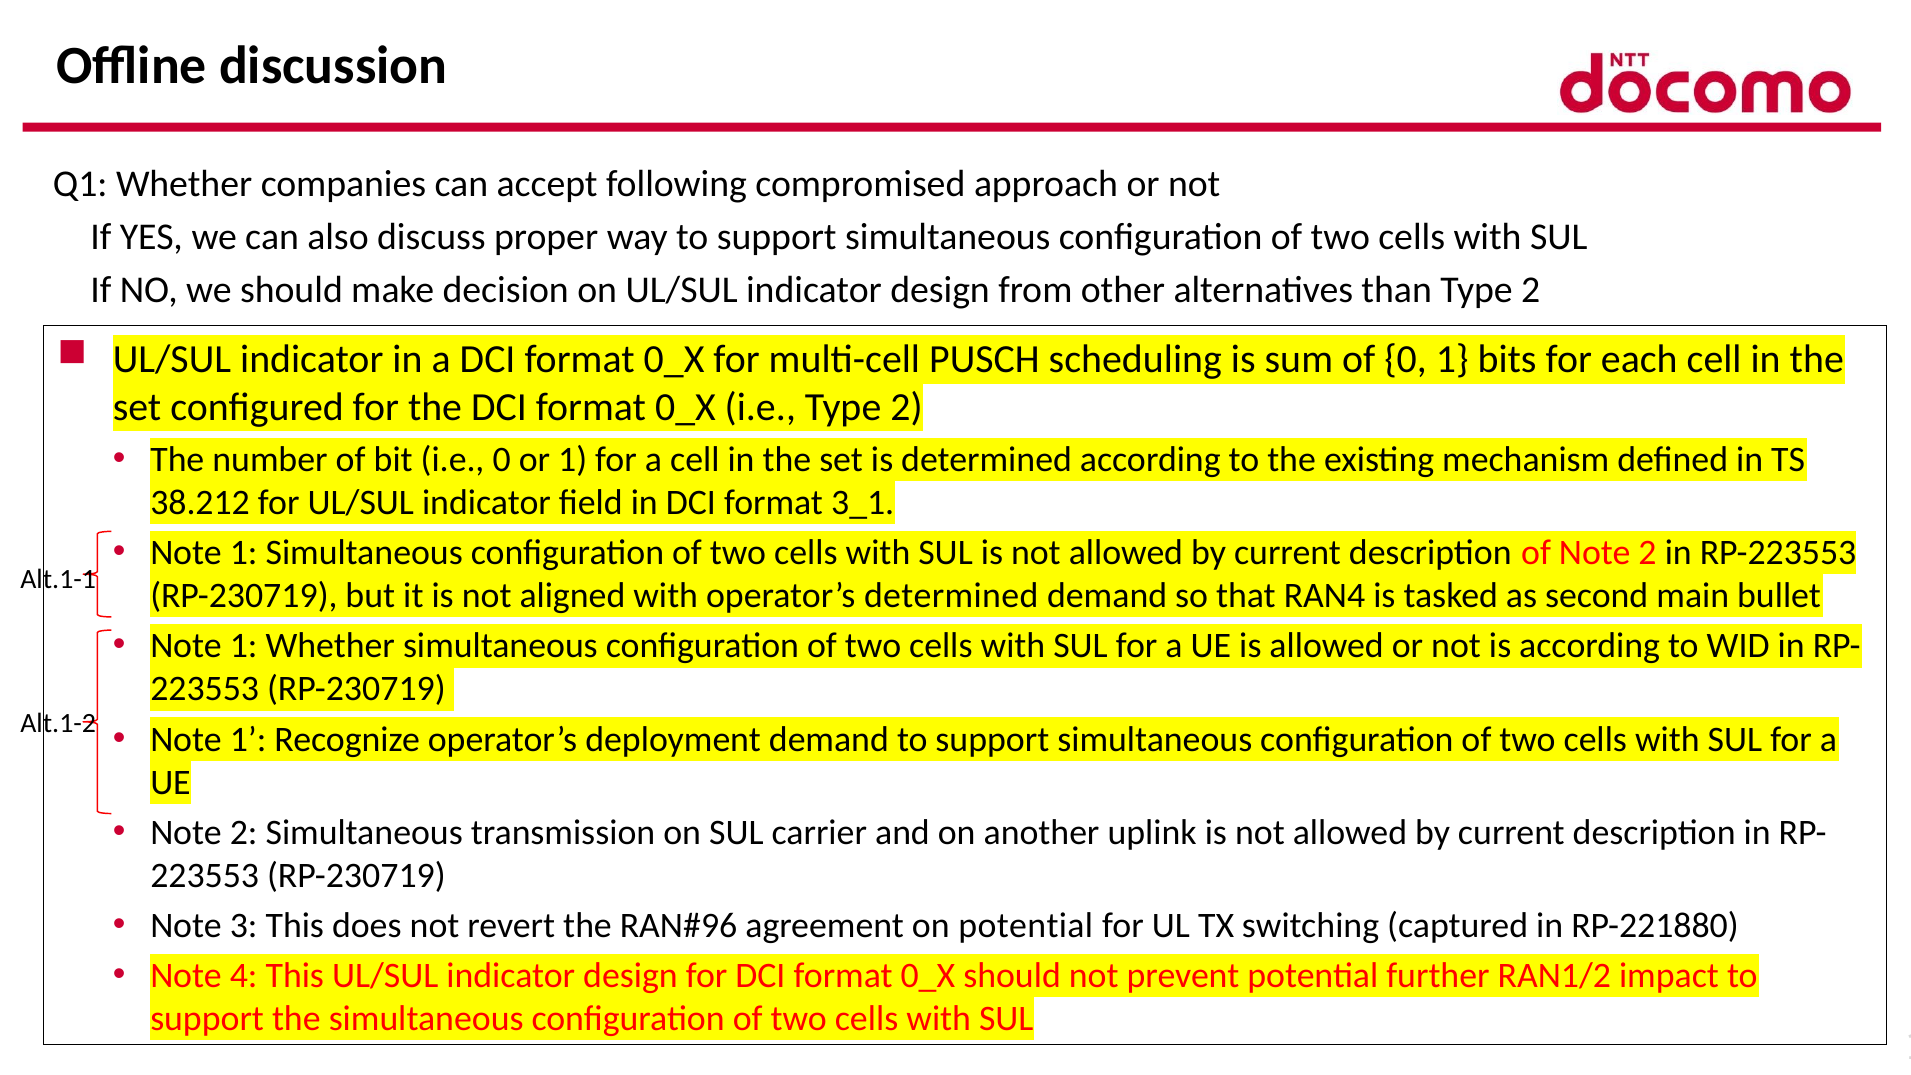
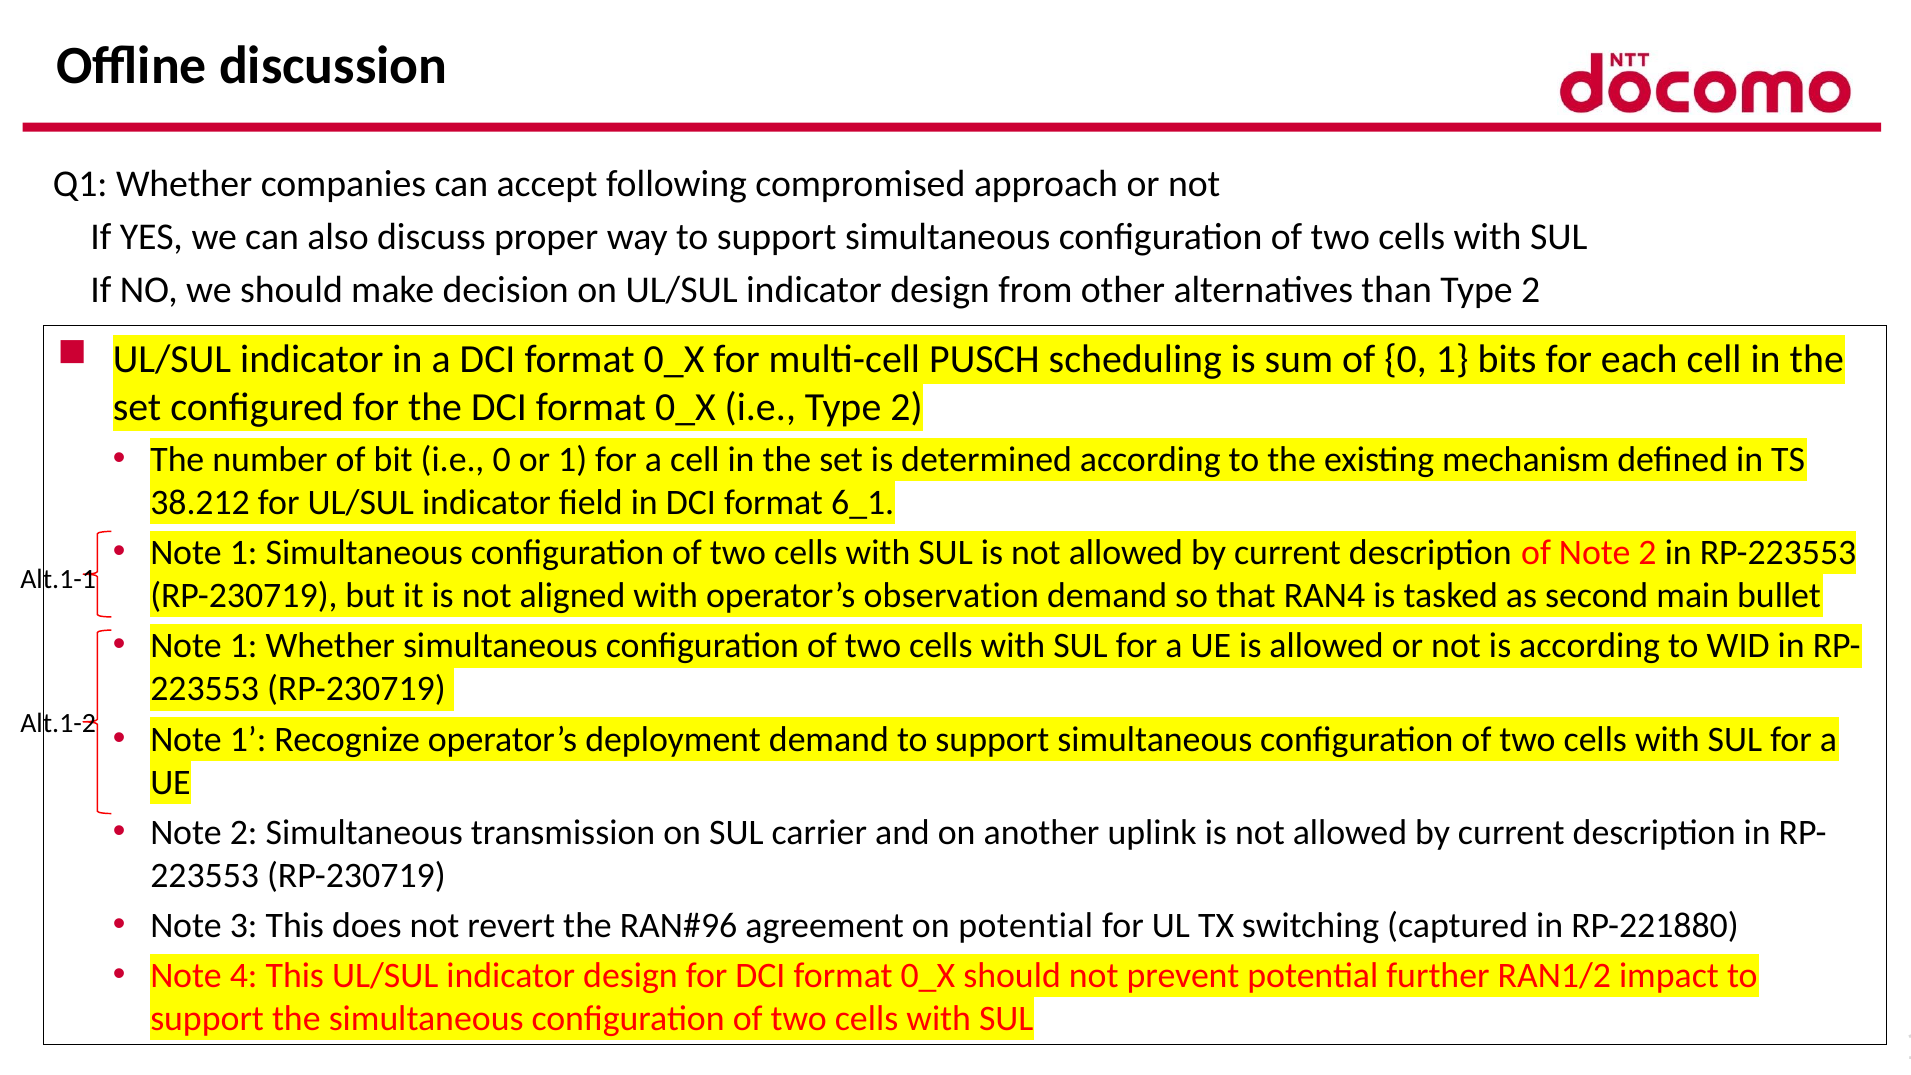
3_1: 3_1 -> 6_1 (863, 503)
operator’s determined: determined -> observation (951, 596)
